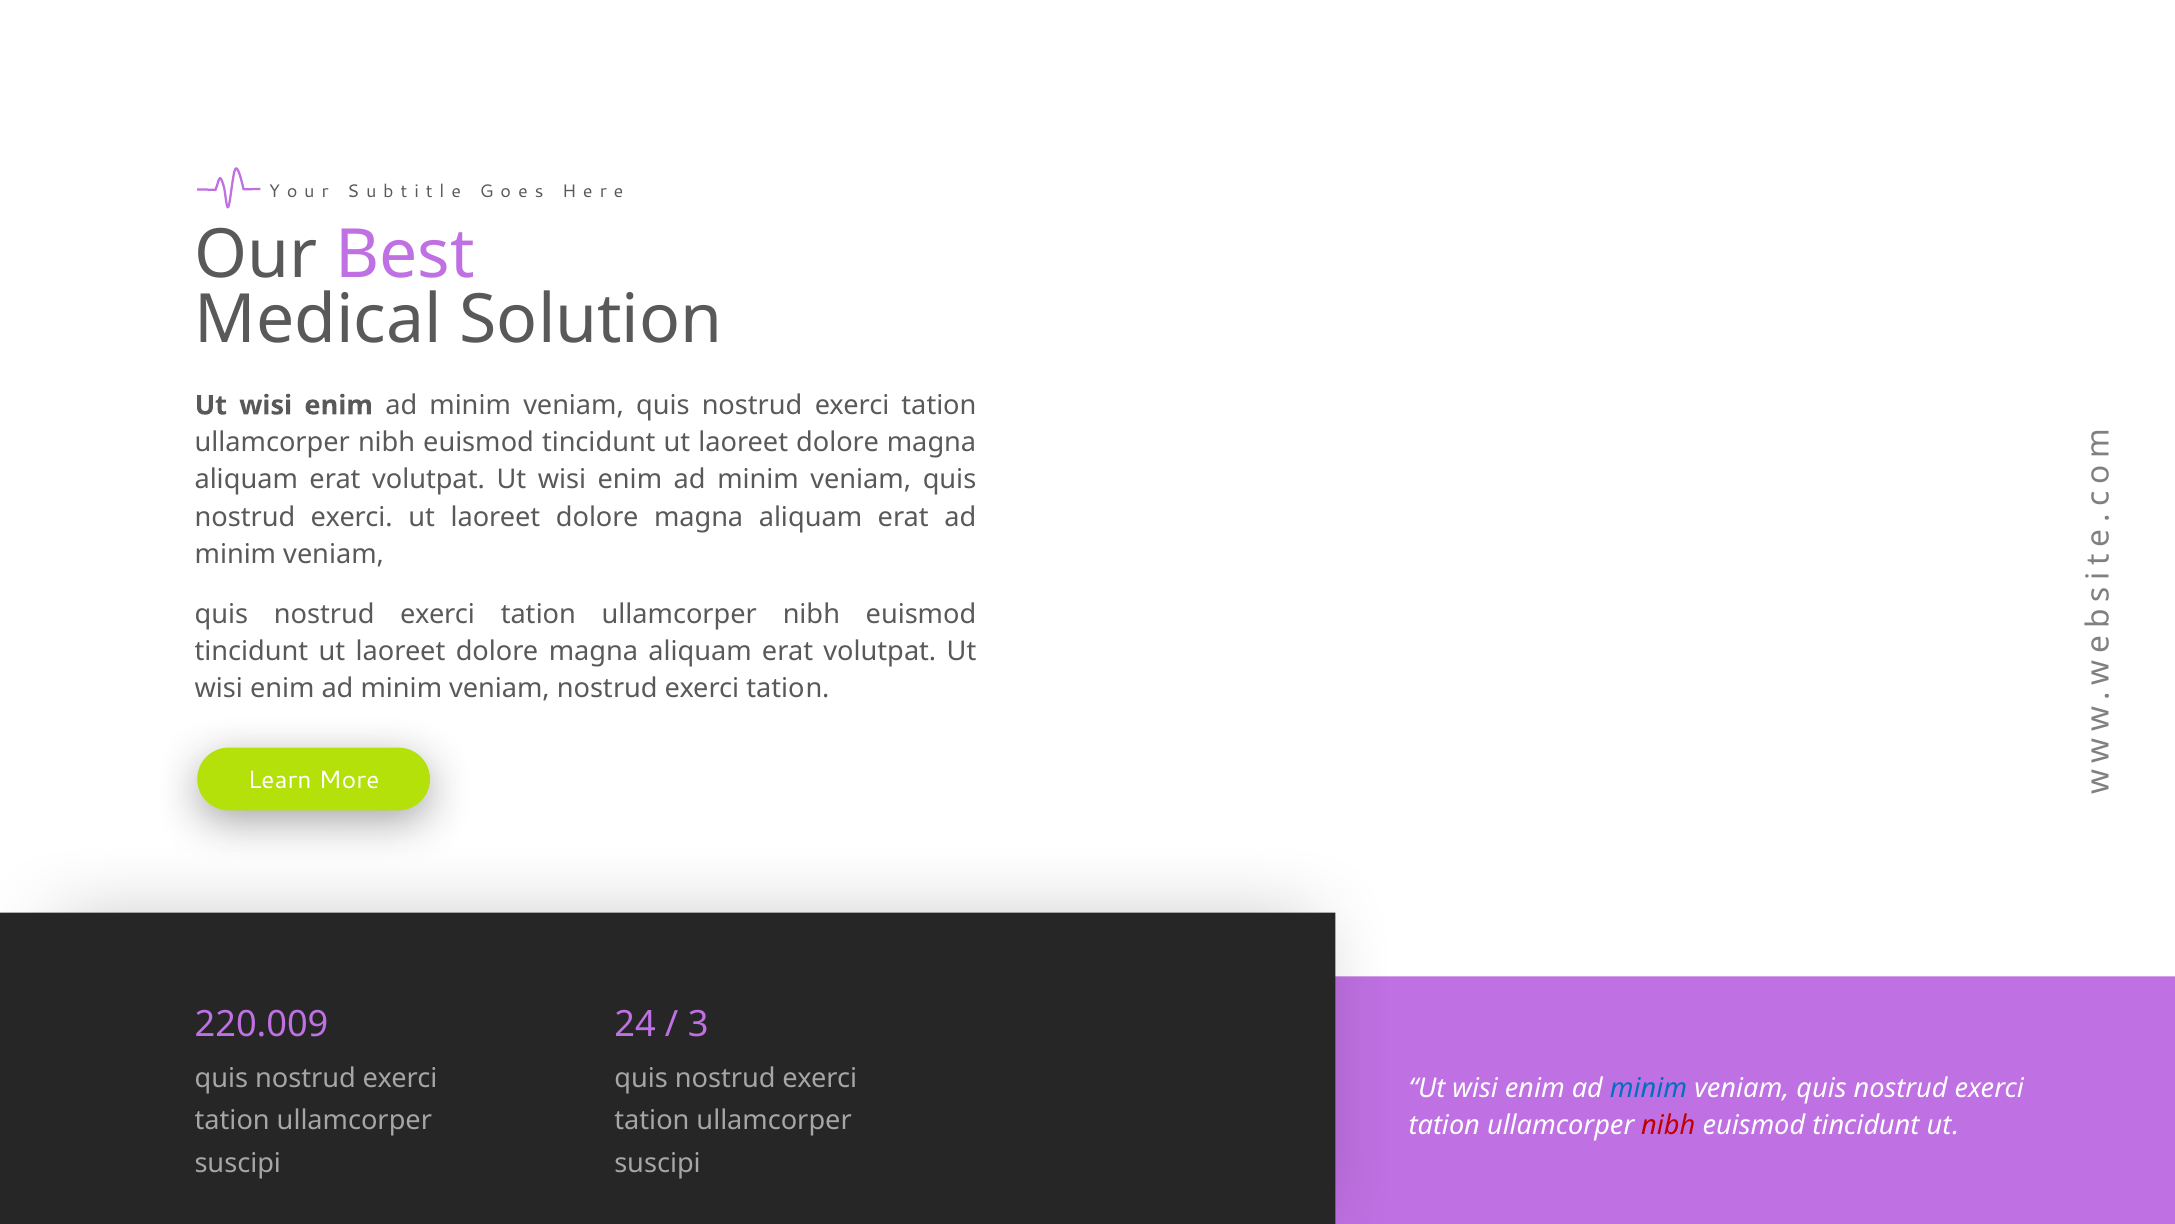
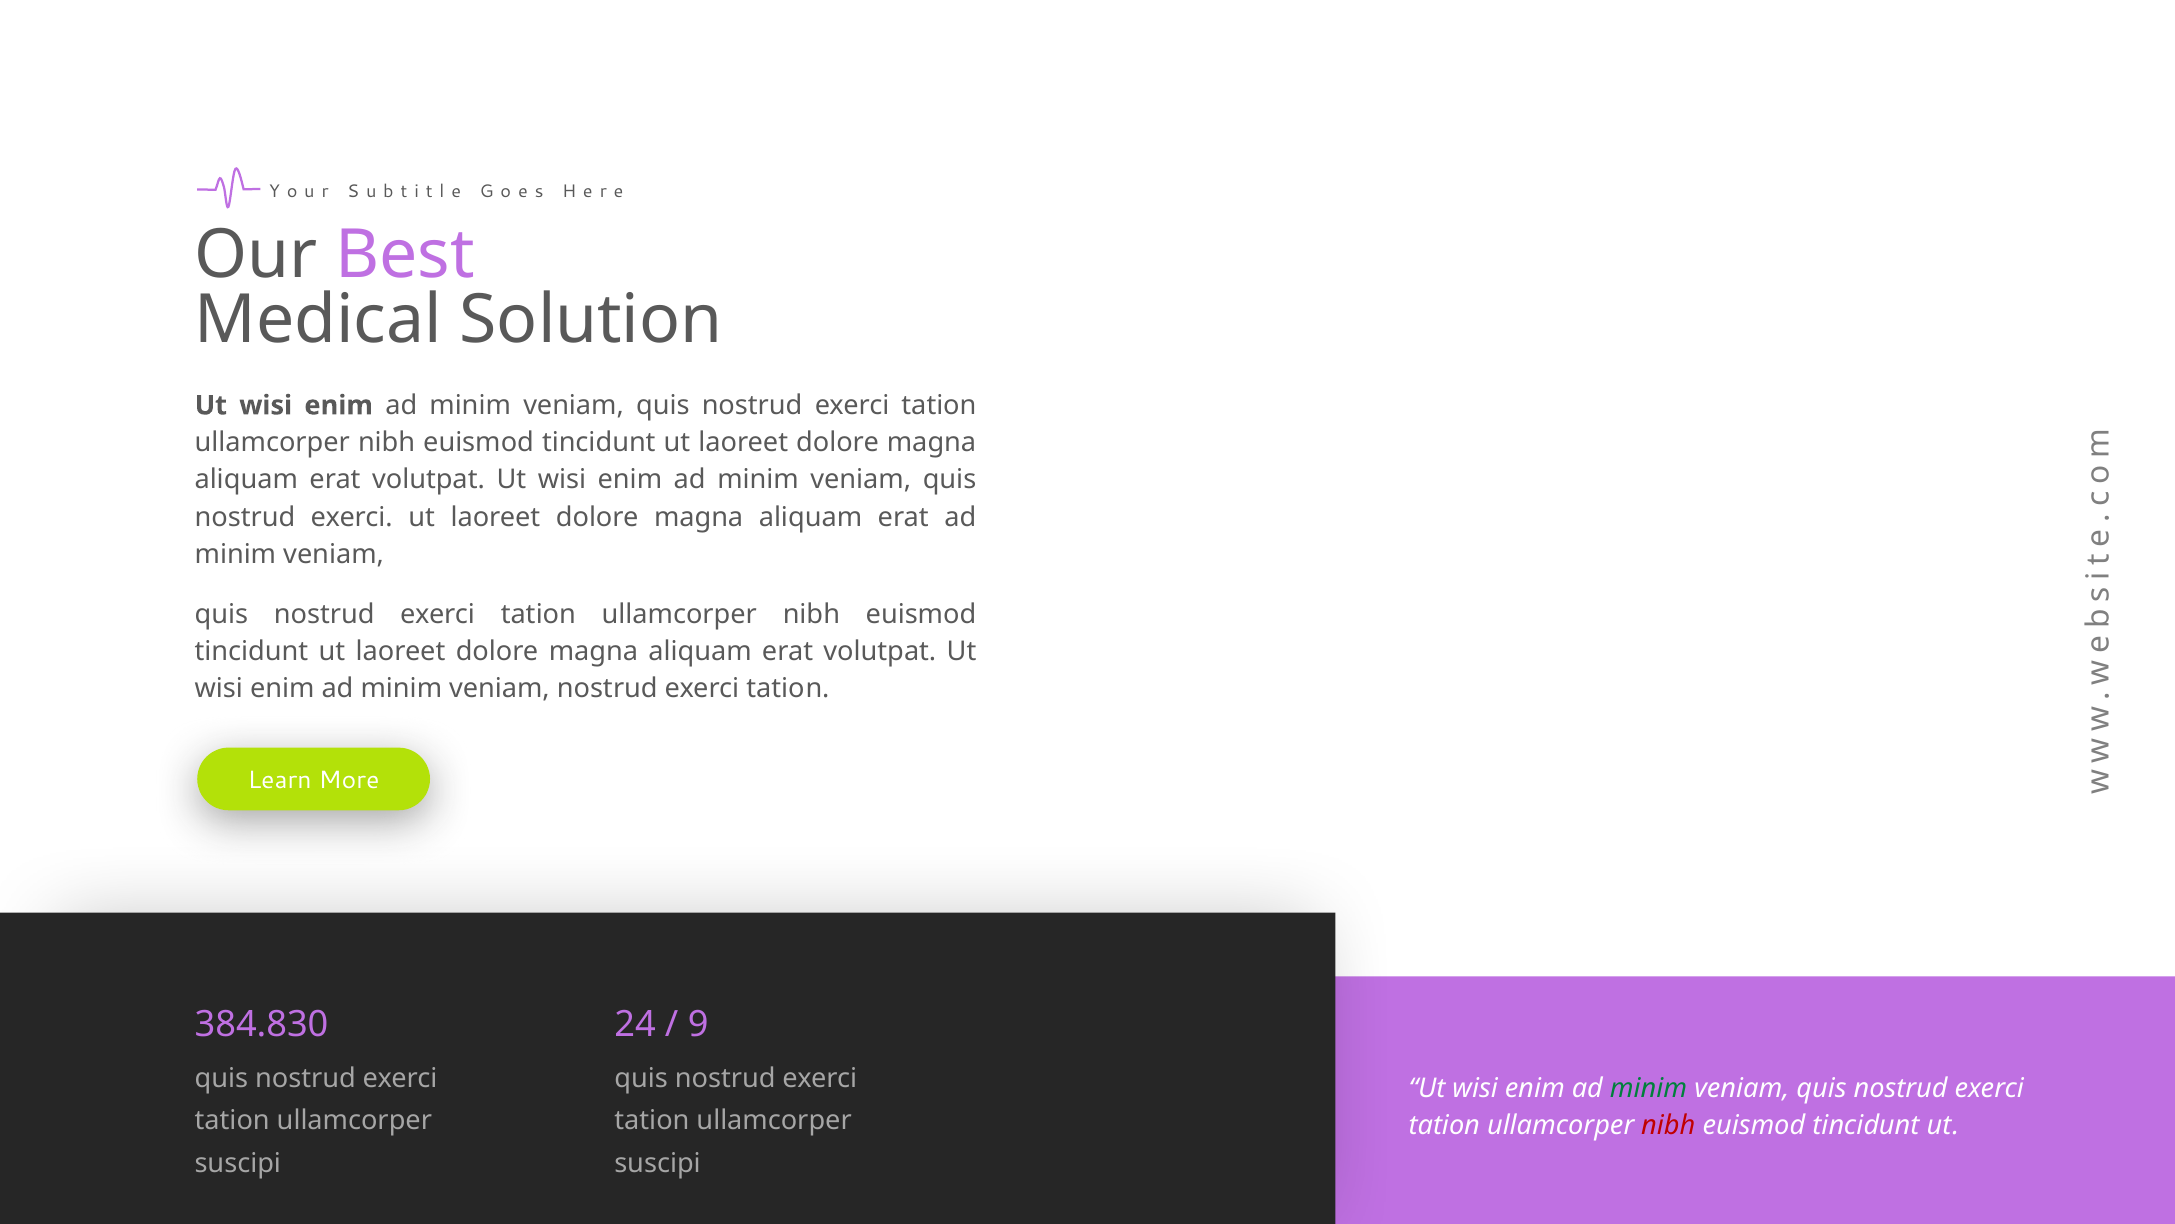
220.009: 220.009 -> 384.830 (262, 1024)
3: 3 -> 9 (698, 1024)
minim colour: blue -> green (1649, 1088)
